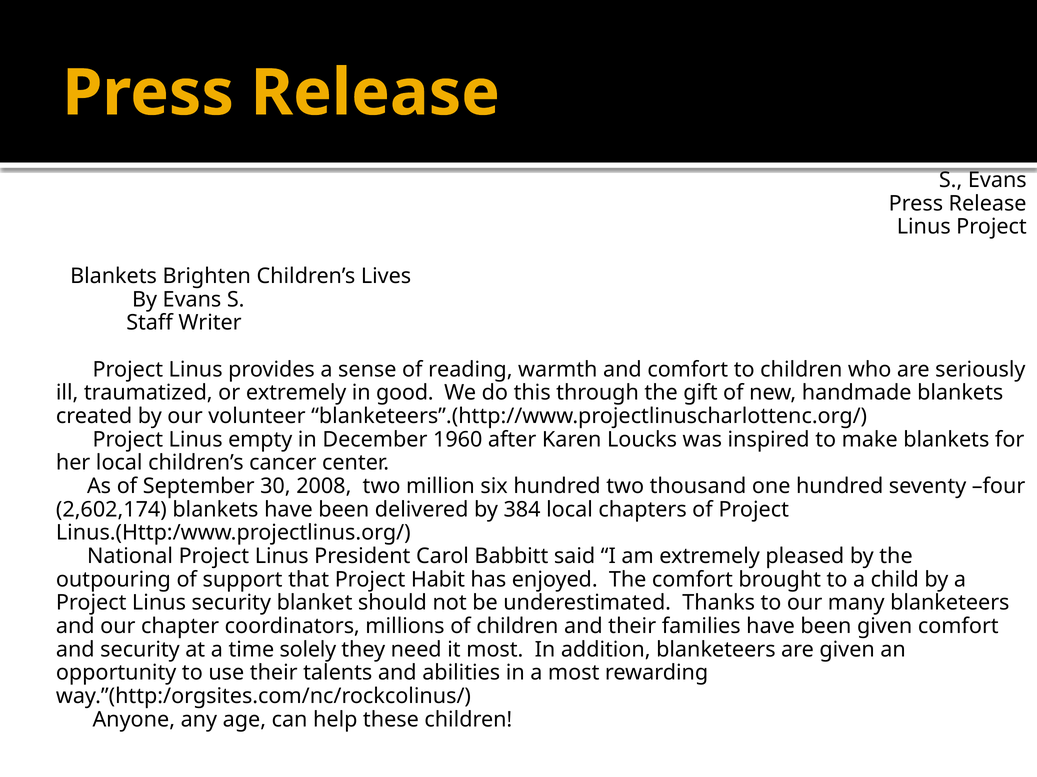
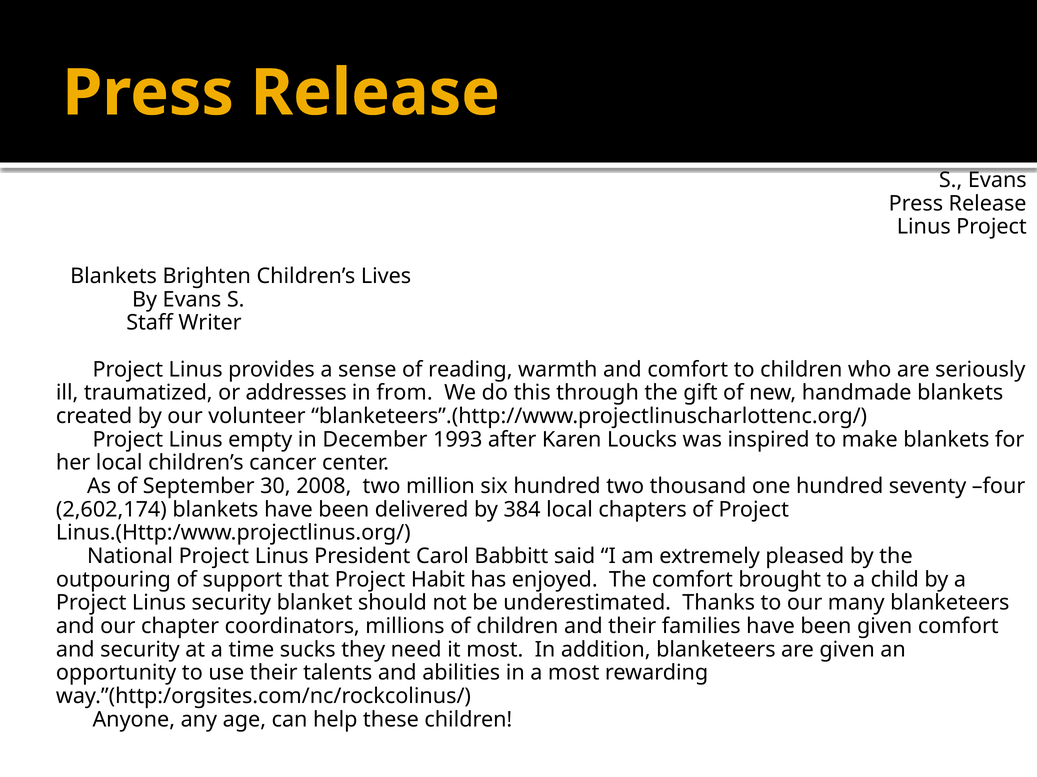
or extremely: extremely -> addresses (296, 393)
good: good -> from (405, 393)
1960: 1960 -> 1993 (458, 440)
solely: solely -> sucks (308, 650)
